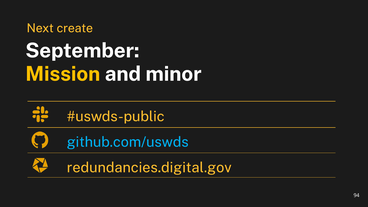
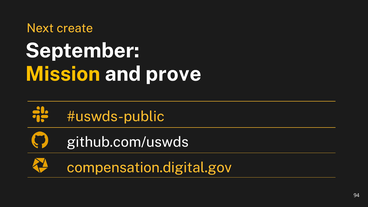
minor: minor -> prove (173, 74)
github.com/uswds colour: light blue -> white (128, 142)
redundancies.digital.gov: redundancies.digital.gov -> compensation.digital.gov (149, 168)
